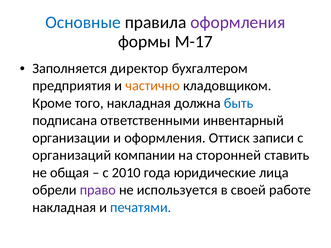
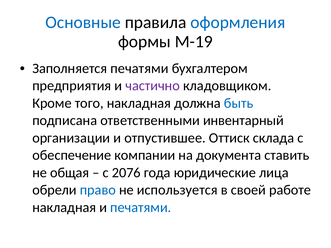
оформления colour: purple -> blue (238, 22)
М-17: М-17 -> М-19 (194, 42)
Заполняется директор: директор -> печатями (139, 68)
частично colour: orange -> purple (153, 86)
и оформления: оформления -> отпустившее (165, 138)
записи: записи -> склада (274, 138)
организаций: организаций -> обеспечение (72, 155)
сторонней: сторонней -> документа (229, 155)
2010: 2010 -> 2076 (126, 173)
право colour: purple -> blue (98, 190)
